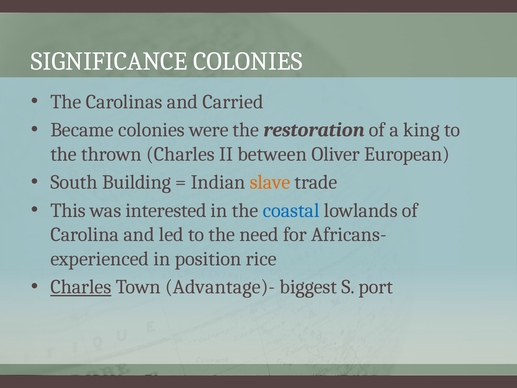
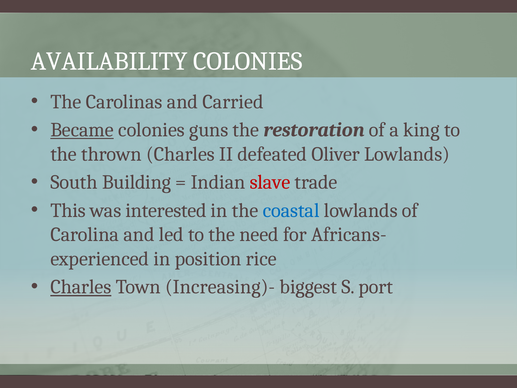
SIGNIFICANCE: SIGNIFICANCE -> AVAILABILITY (109, 61)
Became underline: none -> present (82, 130)
were: were -> guns (209, 130)
between: between -> defeated (272, 154)
Oliver European: European -> Lowlands (407, 154)
slave colour: orange -> red (270, 182)
Advantage)-: Advantage)- -> Increasing)- (220, 287)
